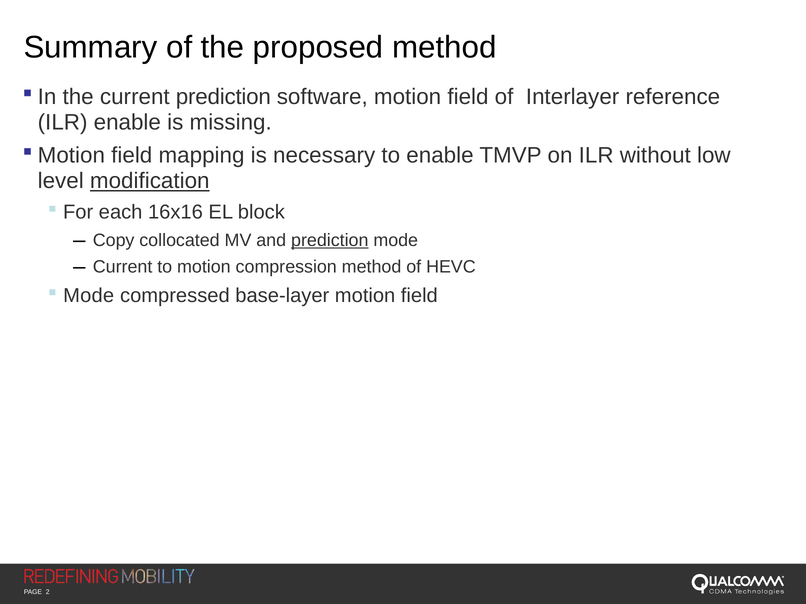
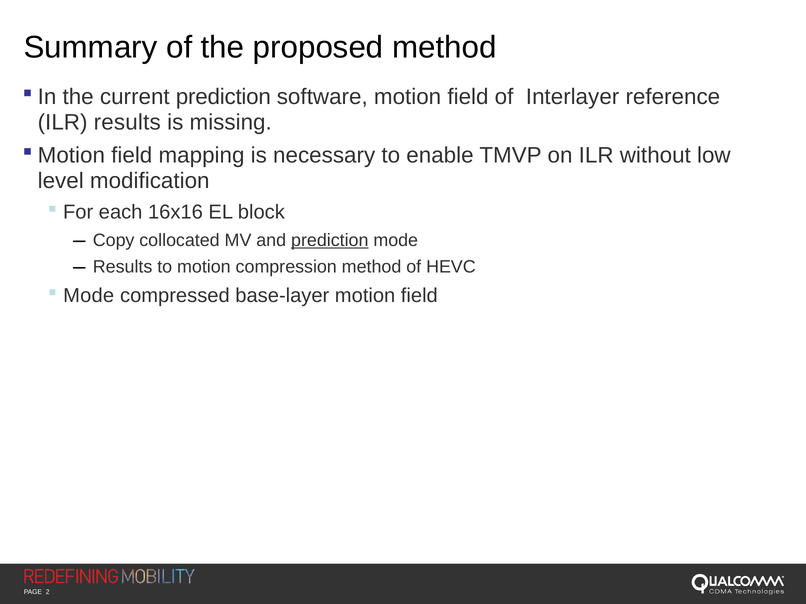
ILR enable: enable -> results (127, 122)
modification underline: present -> none (150, 181)
Current: Current -> Results (123, 267)
